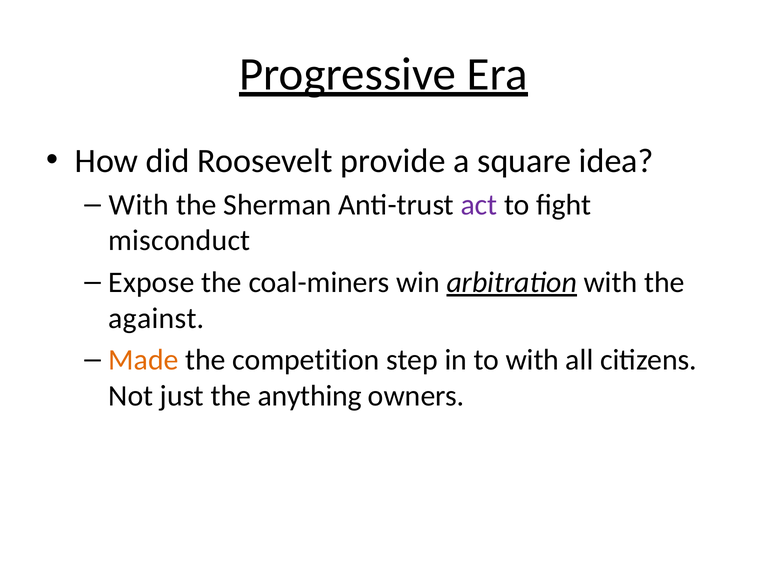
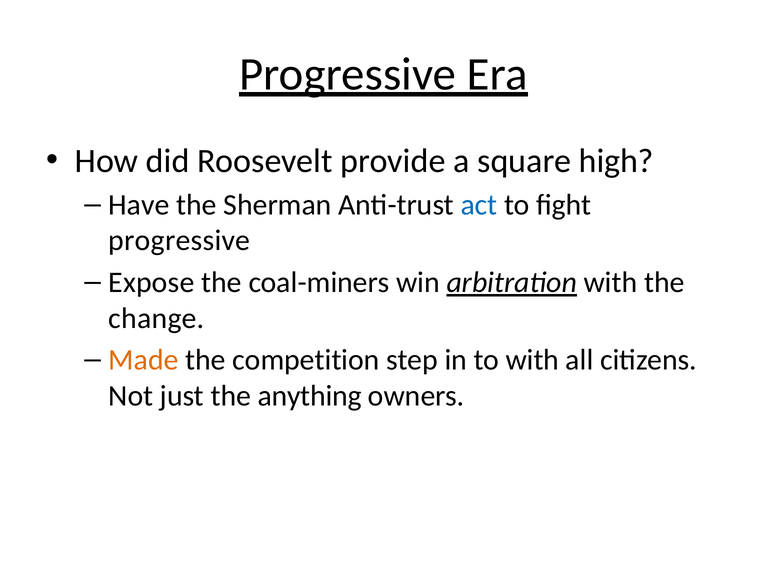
idea: idea -> high (616, 161)
With: With -> Have (139, 205)
act colour: purple -> blue (479, 205)
misconduct: misconduct -> progressive (179, 241)
against: against -> change (156, 318)
